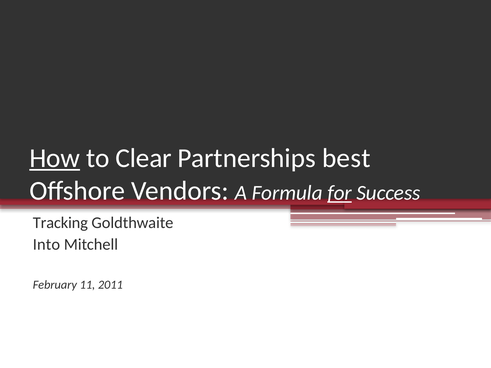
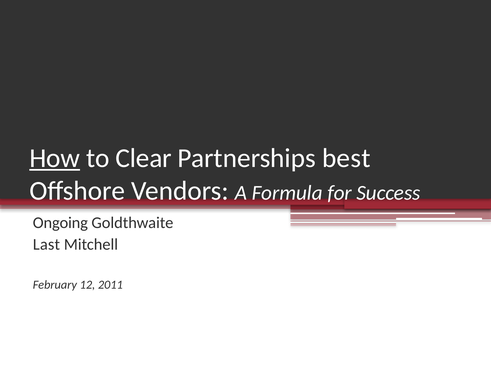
for underline: present -> none (340, 193)
Tracking: Tracking -> Ongoing (60, 223)
Into: Into -> Last (46, 244)
11: 11 -> 12 (87, 285)
